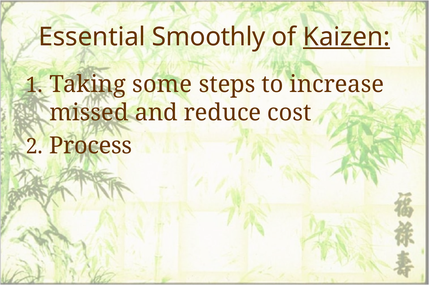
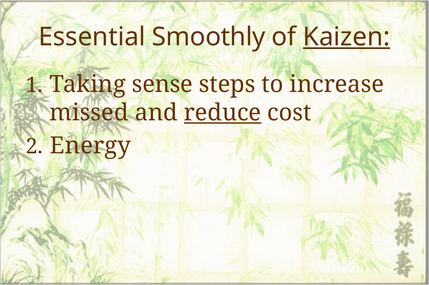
some: some -> sense (162, 84)
reduce underline: none -> present (223, 113)
Process: Process -> Energy (90, 146)
